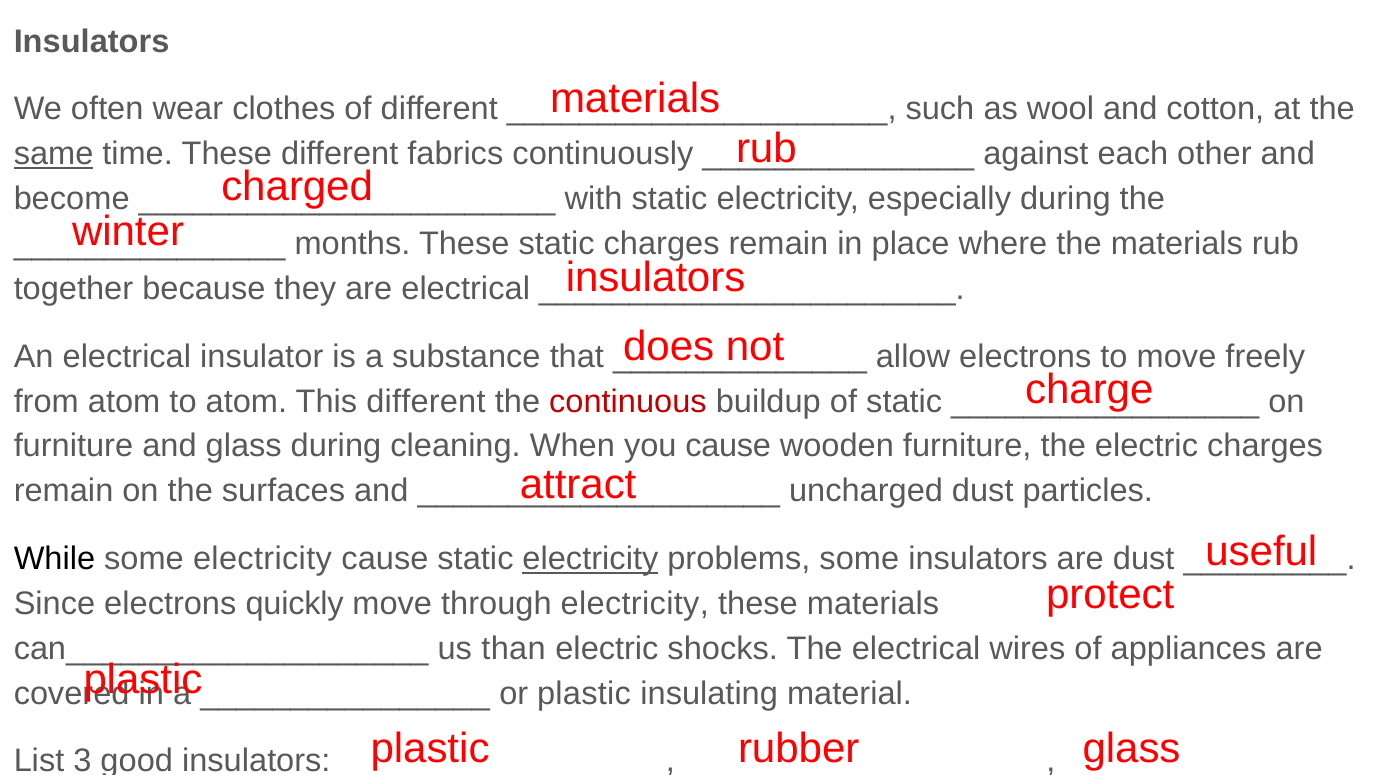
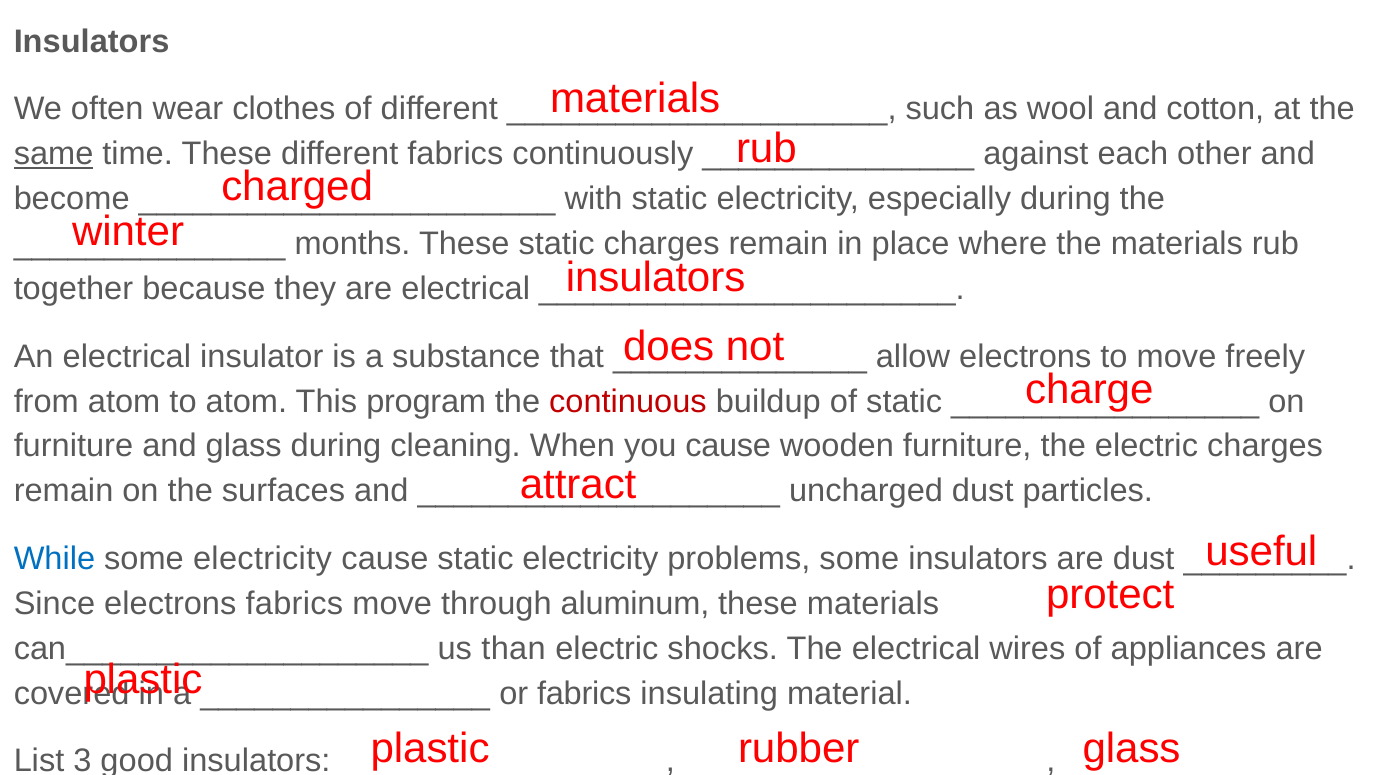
This different: different -> program (426, 401)
While colour: black -> blue (54, 559)
electricity underline: present -> none (590, 559)
electrons quickly: quickly -> fabrics (294, 604)
through electricity: electricity -> aluminum (635, 604)
or plastic: plastic -> fabrics (584, 694)
